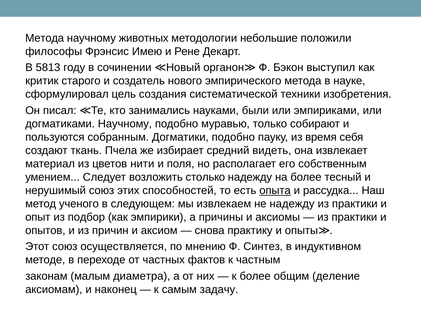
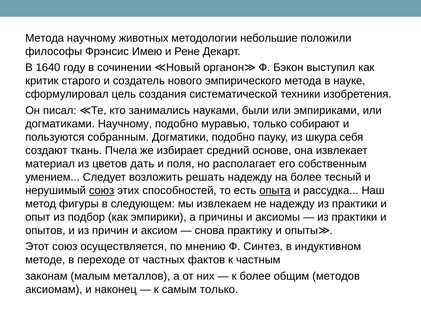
5813: 5813 -> 1640 (48, 68)
время: время -> шкура (321, 137)
видеть: видеть -> основе (272, 150)
нити: нити -> дать (142, 164)
столько: столько -> решать (205, 177)
союз underline: none -> present (102, 190)
ученого: ученого -> фигуры (79, 204)
диаметра: диаметра -> металлов (142, 276)
деление: деление -> методов (336, 276)
самым задачу: задачу -> только (219, 289)
